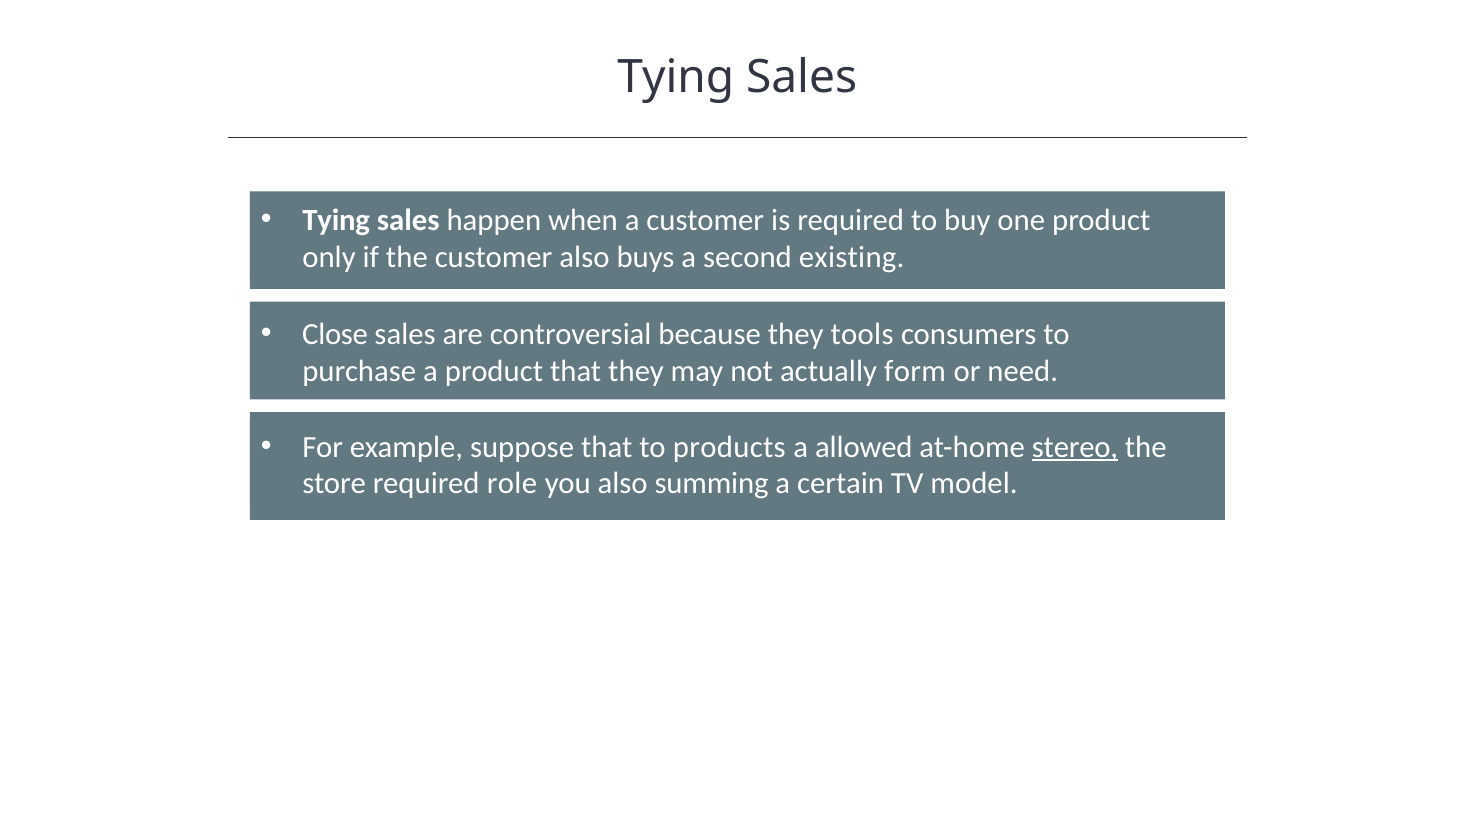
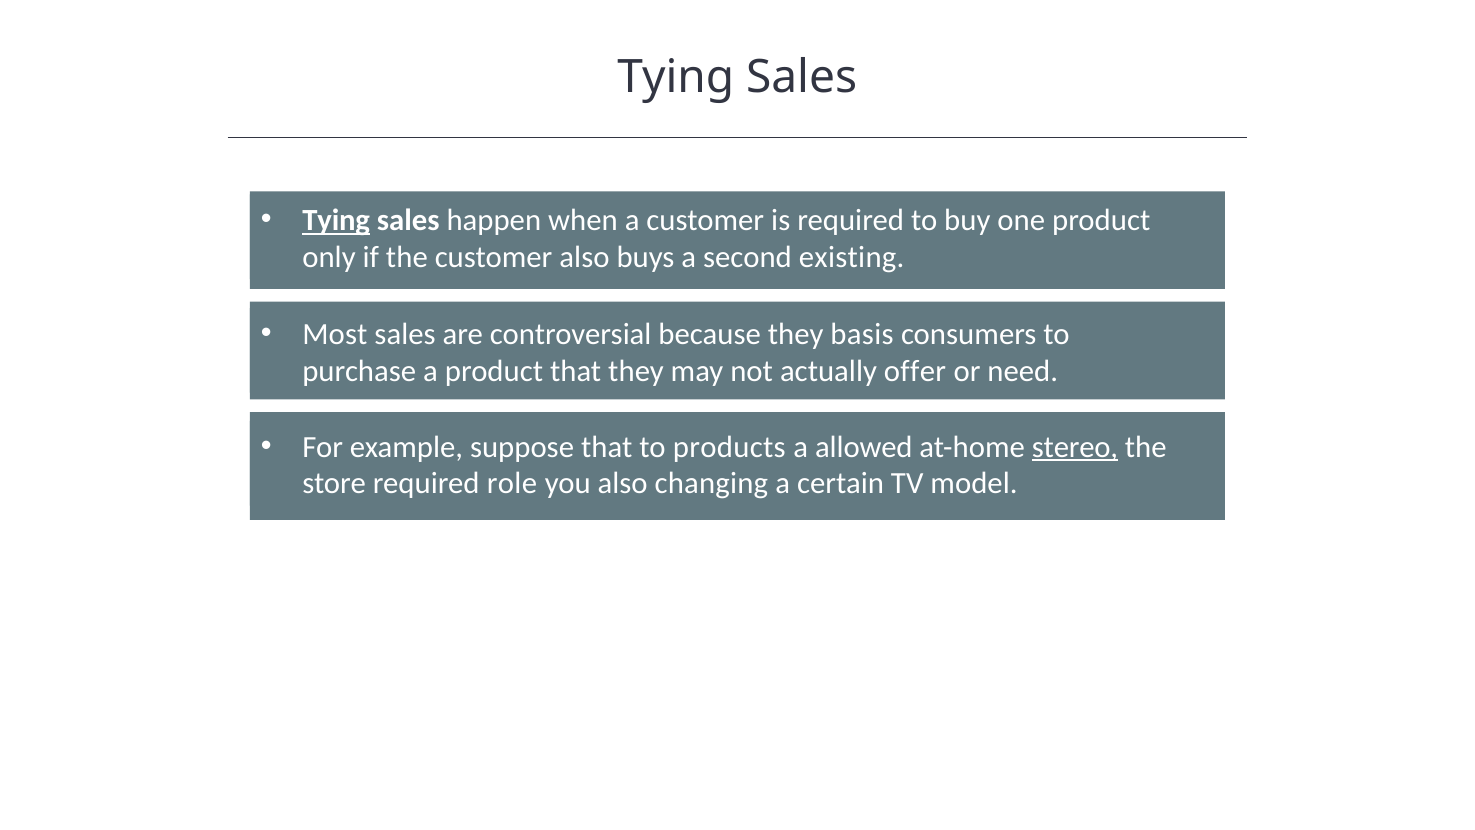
Tying underline: none -> present (336, 220)
Close: Close -> Most (335, 334)
tools: tools -> basis (862, 334)
form: form -> offer (915, 371)
summing: summing -> changing (711, 484)
